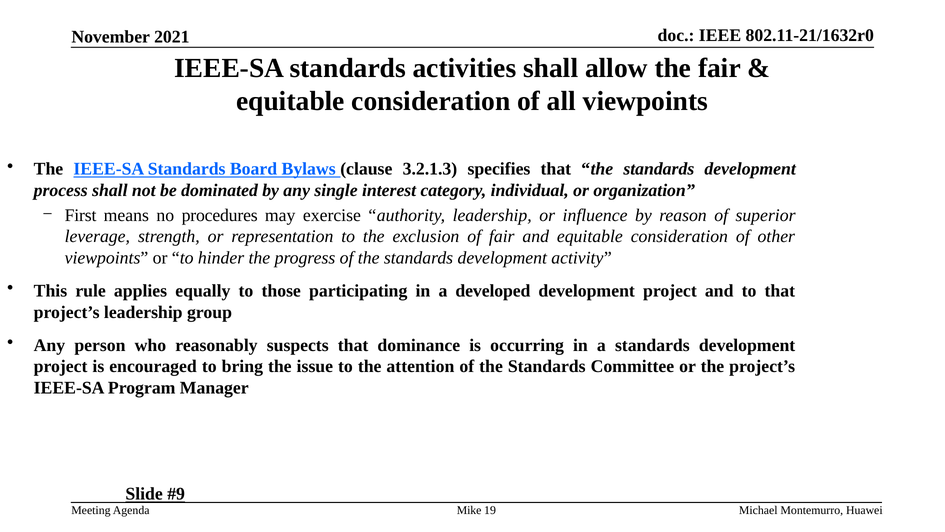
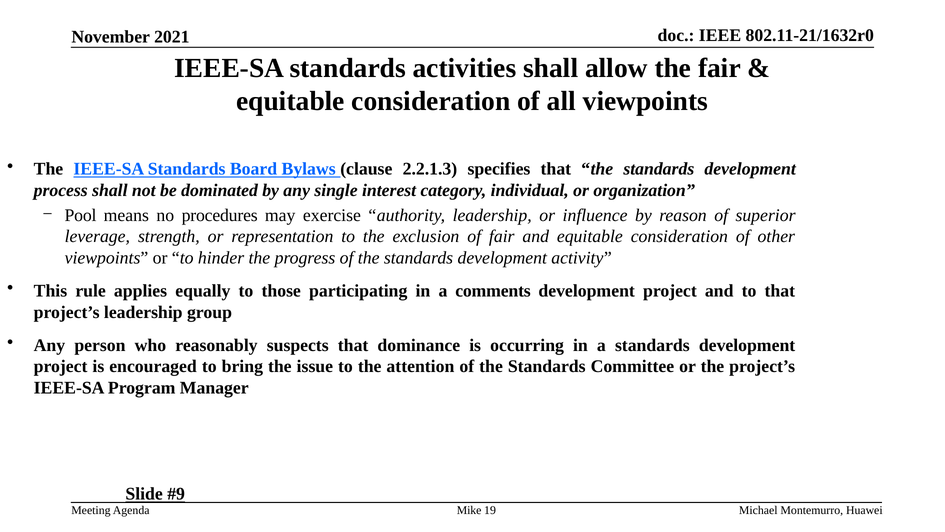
3.2.1.3: 3.2.1.3 -> 2.2.1.3 (430, 169)
First: First -> Pool (81, 215)
developed: developed -> comments (493, 291)
